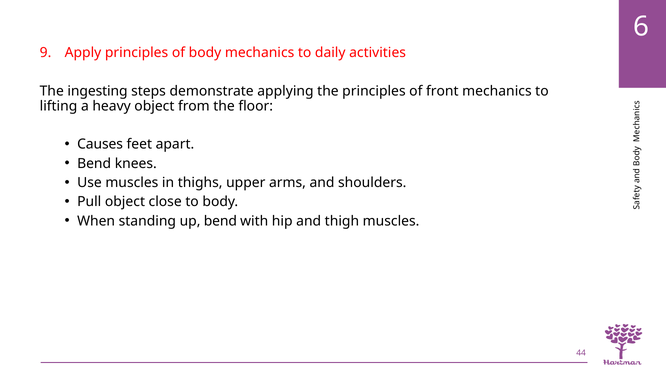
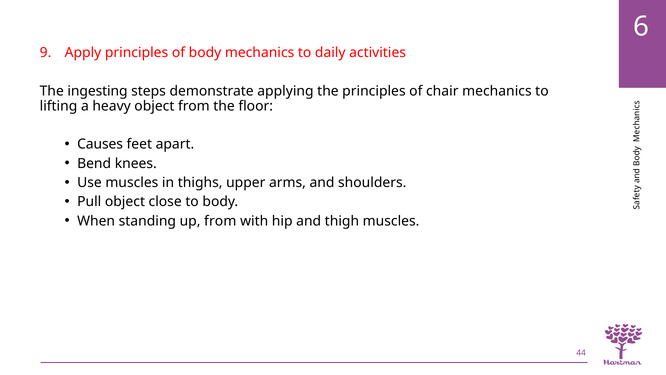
front: front -> chair (442, 91)
up bend: bend -> from (220, 221)
